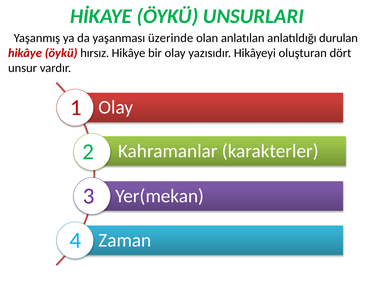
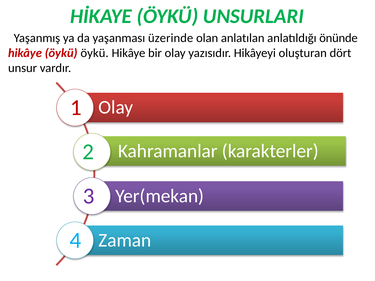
durulan: durulan -> önünde (338, 38)
öykü hırsız: hırsız -> öykü (95, 53)
